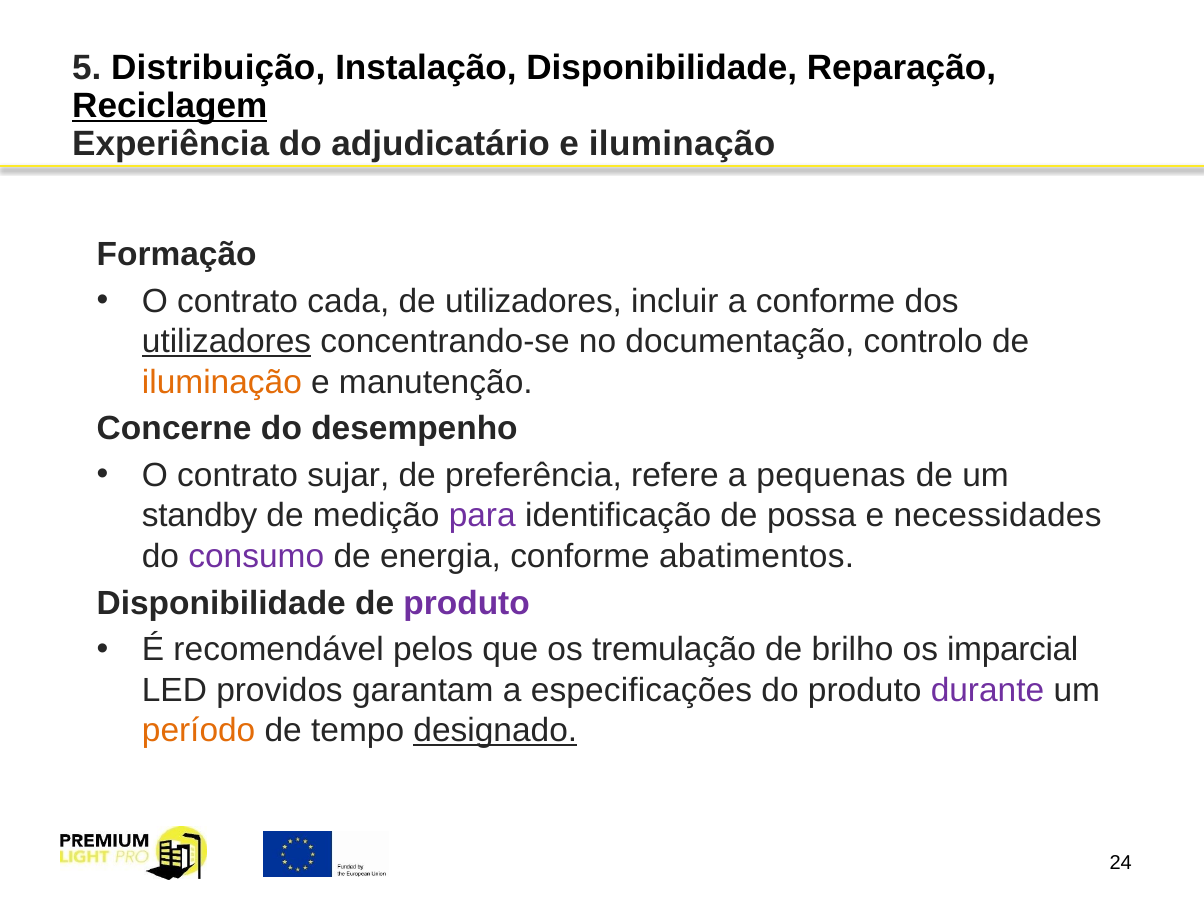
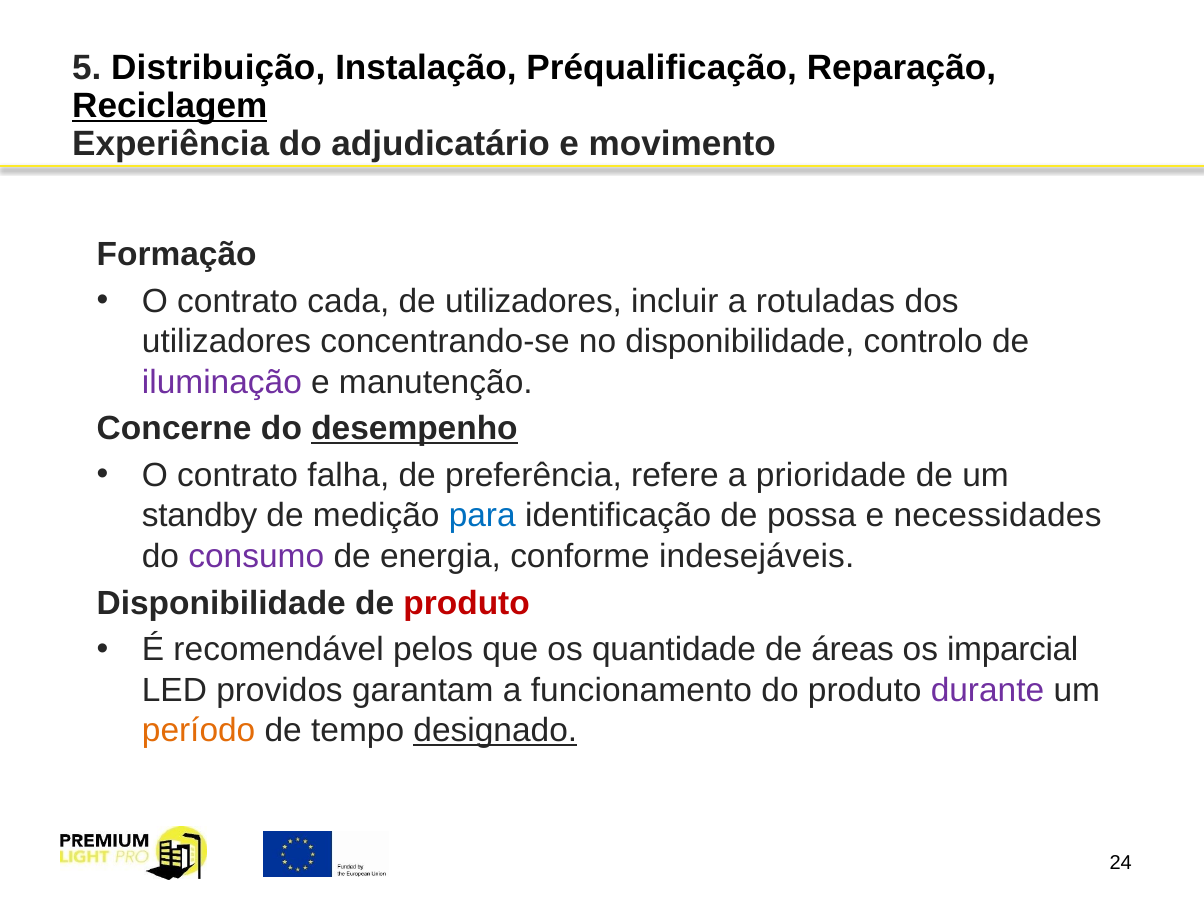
Instalação Disponibilidade: Disponibilidade -> Préqualificação (662, 68)
e iluminação: iluminação -> movimento (682, 144)
a conforme: conforme -> rotuladas (825, 302)
utilizadores underline: present -> none (227, 342)
no documentação: documentação -> disponibilidade (740, 342)
iluminação colour: orange -> purple (222, 382)
desempenho underline: none -> present (414, 429)
sujar: sujar -> falha (348, 476)
pequenas: pequenas -> prioridade (831, 476)
para colour: purple -> blue (482, 516)
abatimentos: abatimentos -> indesejáveis (757, 556)
produto colour: purple -> red (467, 603)
tremulação: tremulação -> quantidade (674, 650)
brilho: brilho -> áreas (853, 650)
especificações: especificações -> funcionamento (641, 690)
